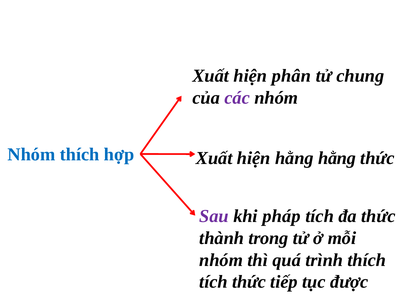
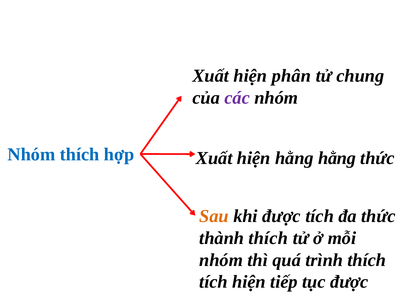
Sau colour: purple -> orange (214, 216)
khi pháp: pháp -> được (282, 216)
thành trong: trong -> thích (268, 238)
tích thức: thức -> hiện (249, 282)
